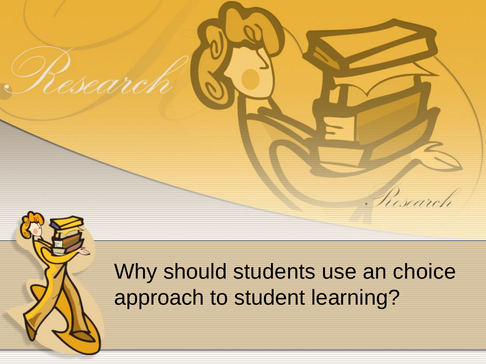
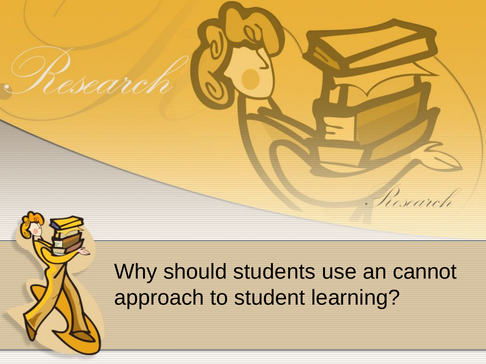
choice: choice -> cannot (425, 272)
